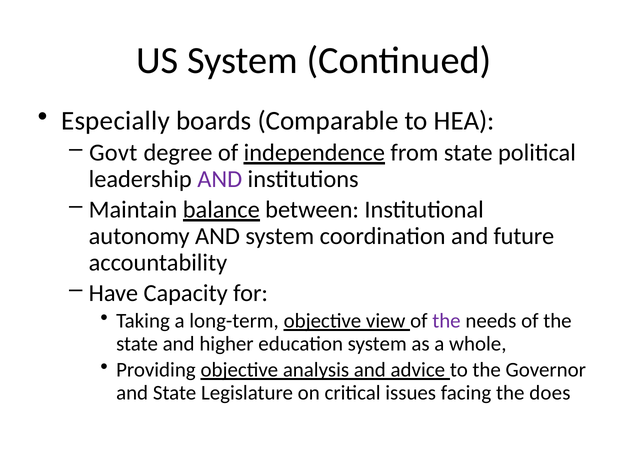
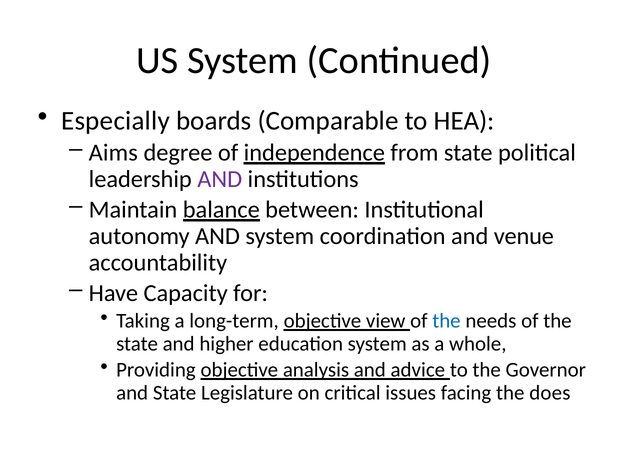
Govt: Govt -> Aims (113, 153)
future: future -> venue (524, 236)
the colour: purple -> blue (446, 321)
